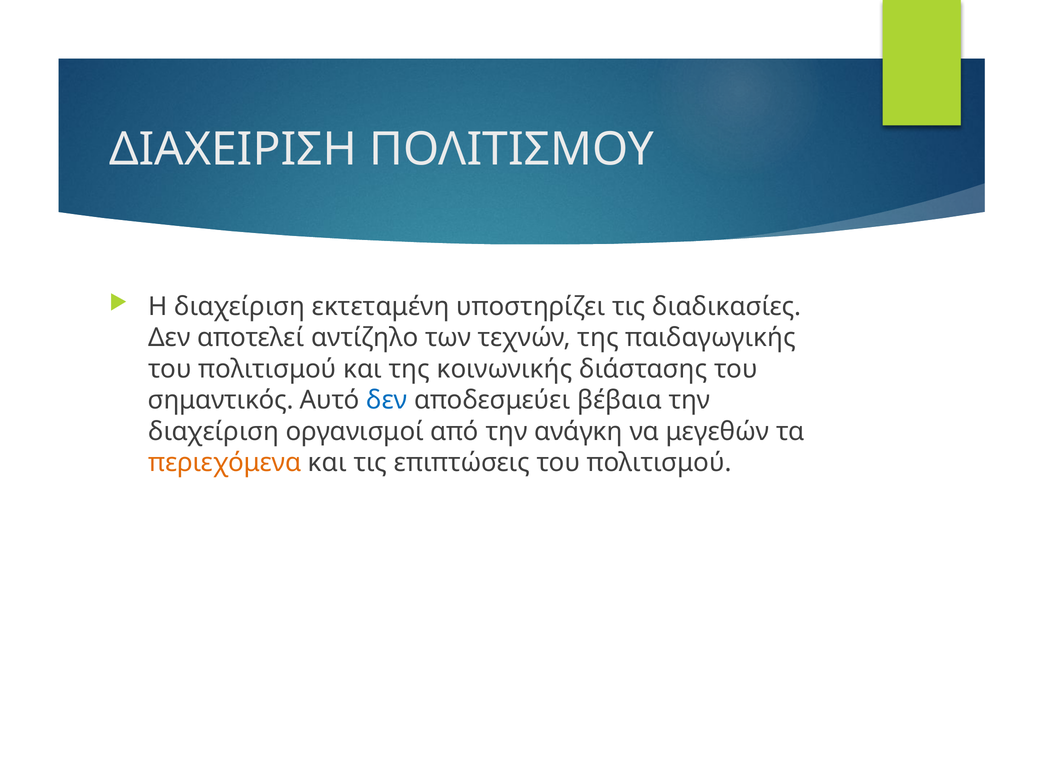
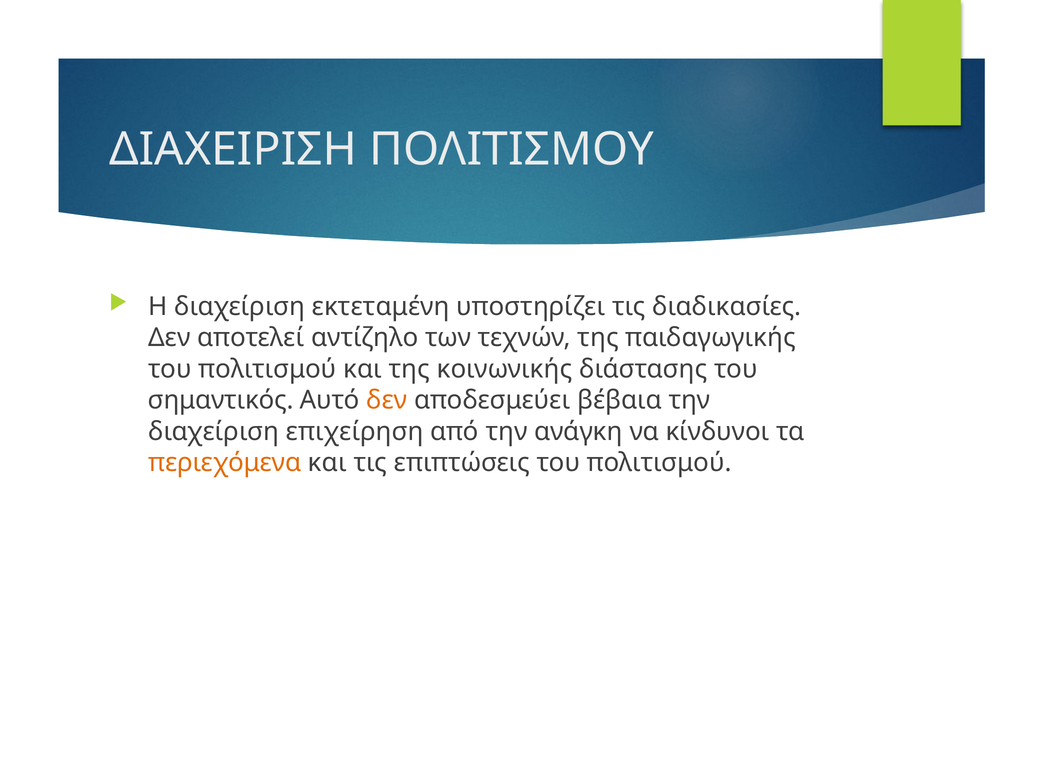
δεν colour: blue -> orange (387, 400)
οργανισμοί: οργανισμοί -> επιχείρηση (355, 431)
μεγεθών: μεγεθών -> κίνδυνοι (718, 431)
